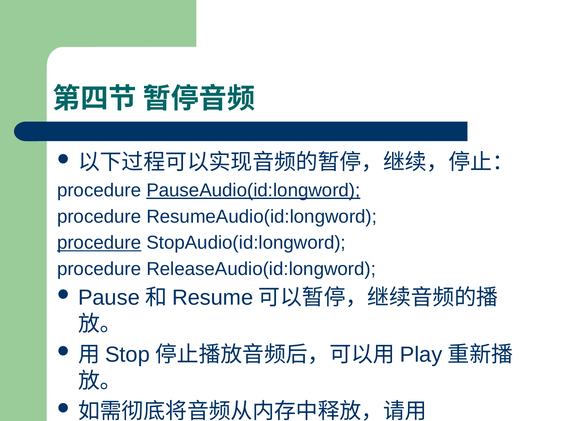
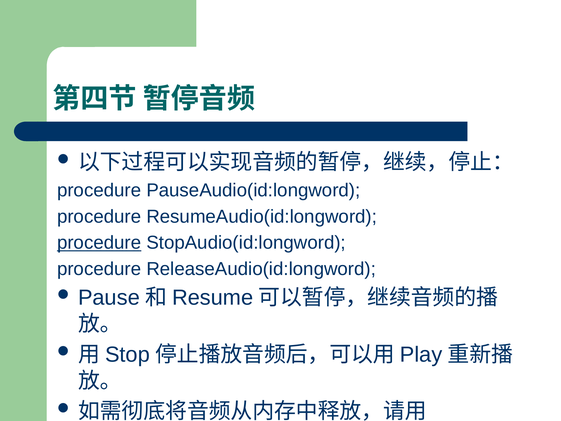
PauseAudio(id:longword underline: present -> none (253, 190)
